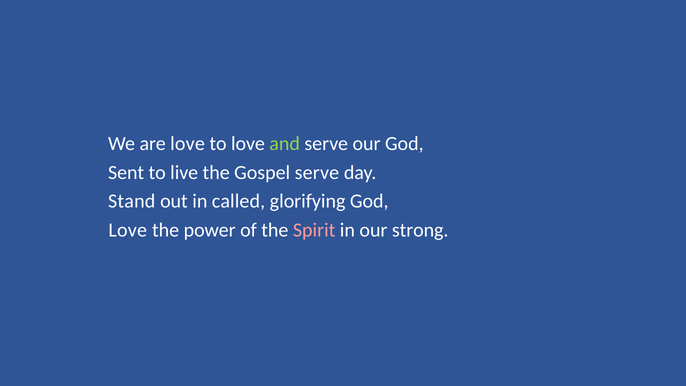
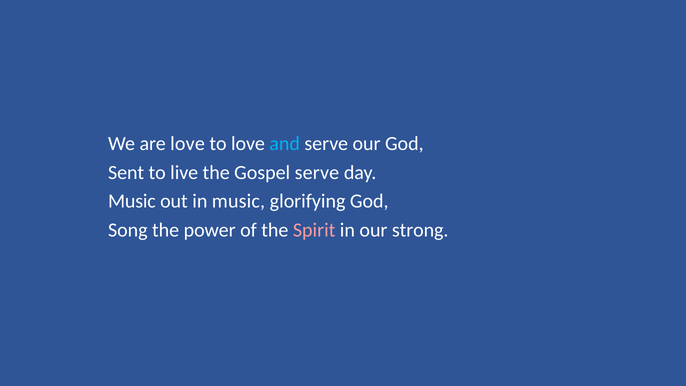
and colour: light green -> light blue (285, 144)
Stand: Stand -> Music (132, 201)
in called: called -> music (238, 201)
Love: Love -> Song (128, 230)
